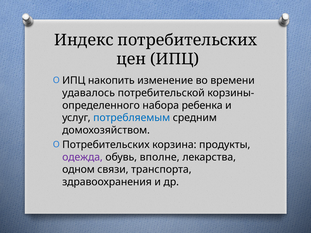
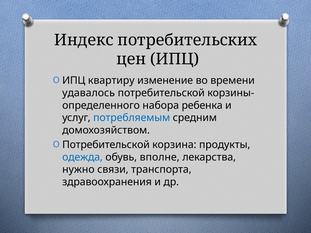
накопить: накопить -> квартиру (111, 81)
Потребительских: Потребительских -> Потребительской (106, 145)
одежда colour: purple -> blue (82, 157)
одном: одном -> нужно (78, 170)
